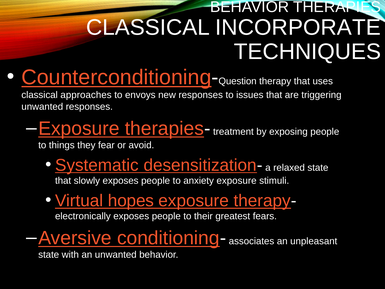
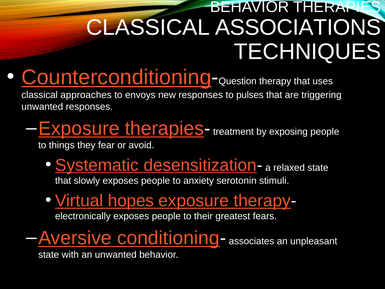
INCORPORATE: INCORPORATE -> ASSOCIATIONS (298, 27)
issues: issues -> pulses (250, 95)
anxiety exposure: exposure -> serotonin (237, 181)
